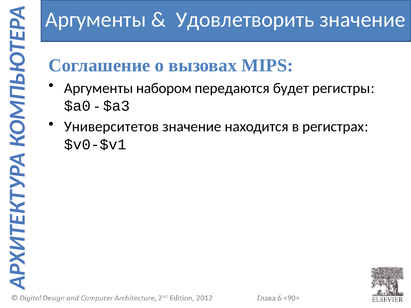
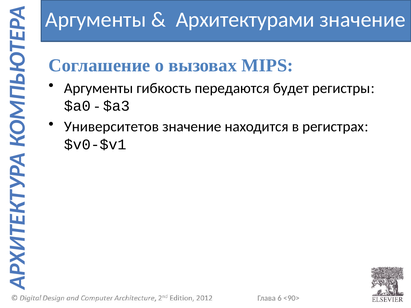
Удовлетворить: Удовлетворить -> Архитектурами (245, 20)
набором: набором -> гибкость (164, 88)
